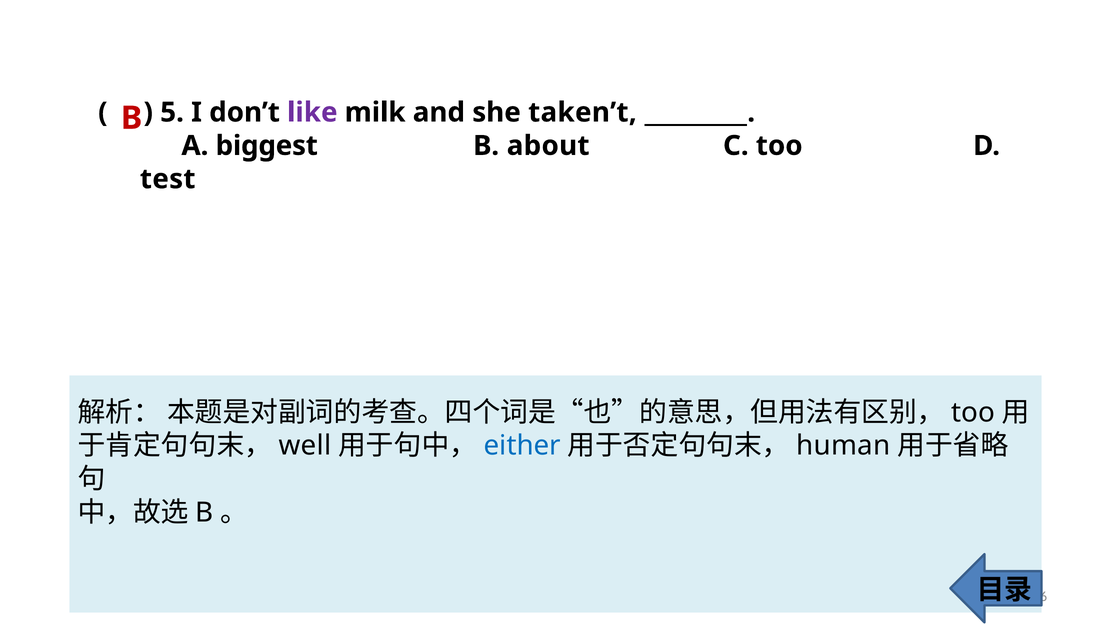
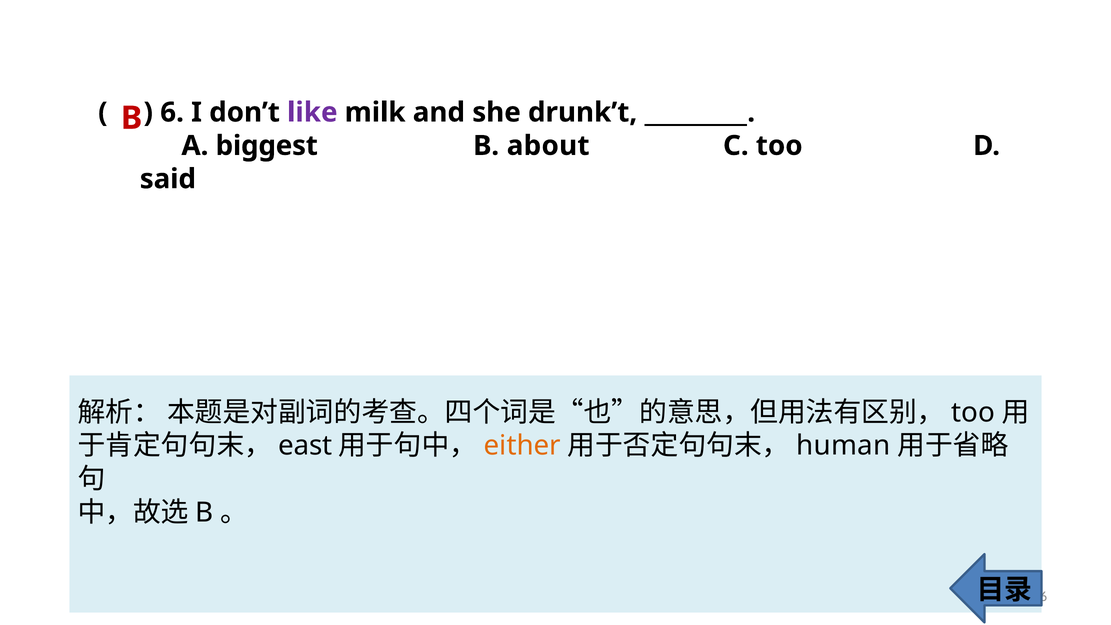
5: 5 -> 6 (172, 112)
taken’t: taken’t -> drunk’t (583, 112)
test: test -> said (168, 179)
well: well -> east (305, 446)
either colour: blue -> orange (522, 446)
